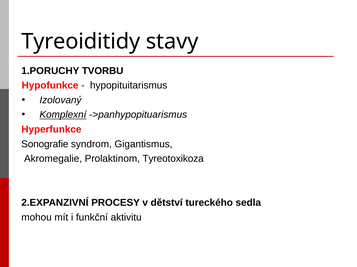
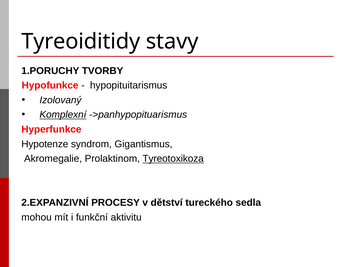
TVORBU: TVORBU -> TVORBY (103, 71)
Sonografie: Sonografie -> Hypotenze (45, 144)
Tyreotoxikoza underline: none -> present (173, 159)
